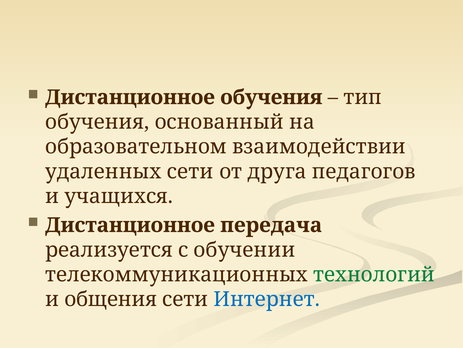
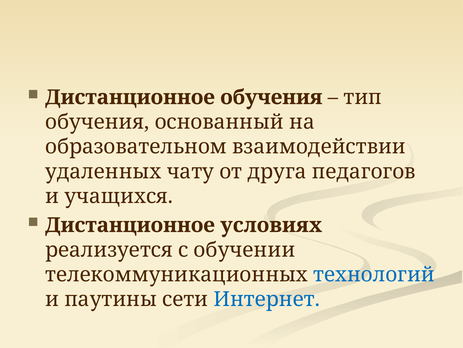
удаленных сети: сети -> чату (190, 171)
передача: передача -> условиях (271, 225)
технологий colour: green -> blue (374, 274)
общения: общения -> паутины (111, 299)
